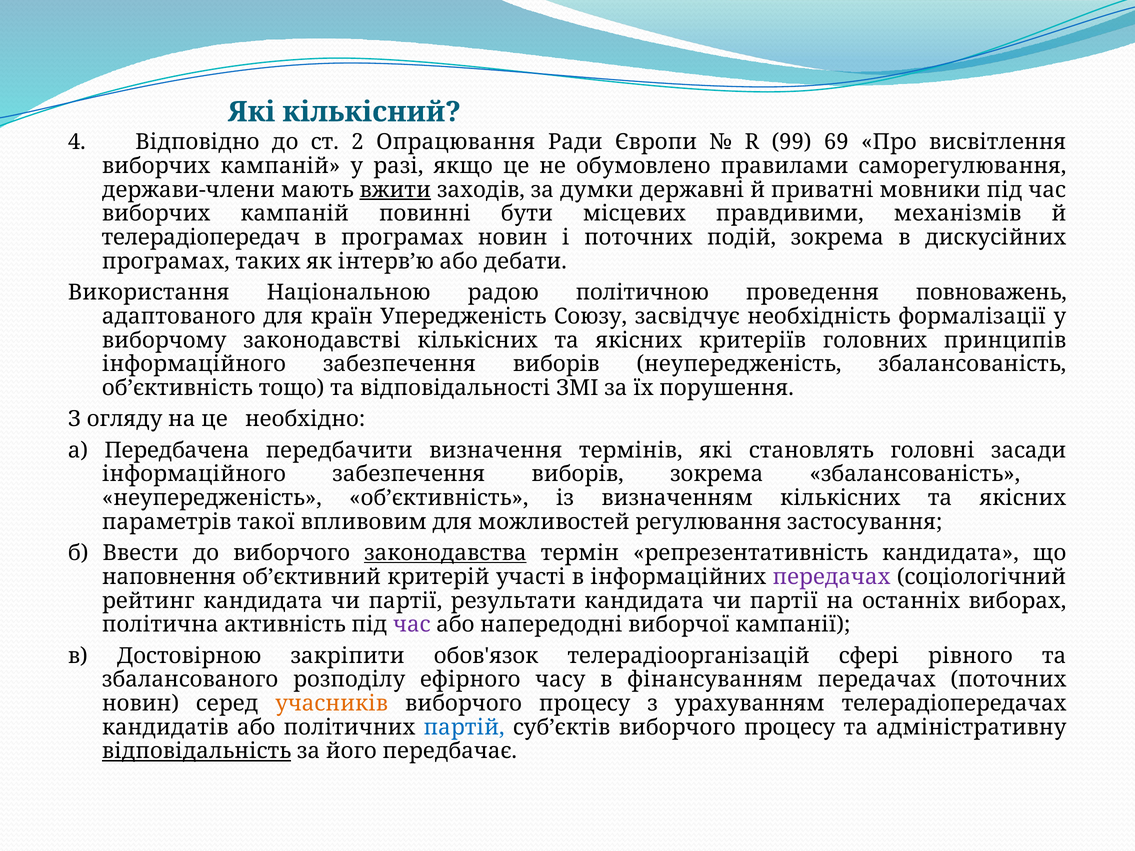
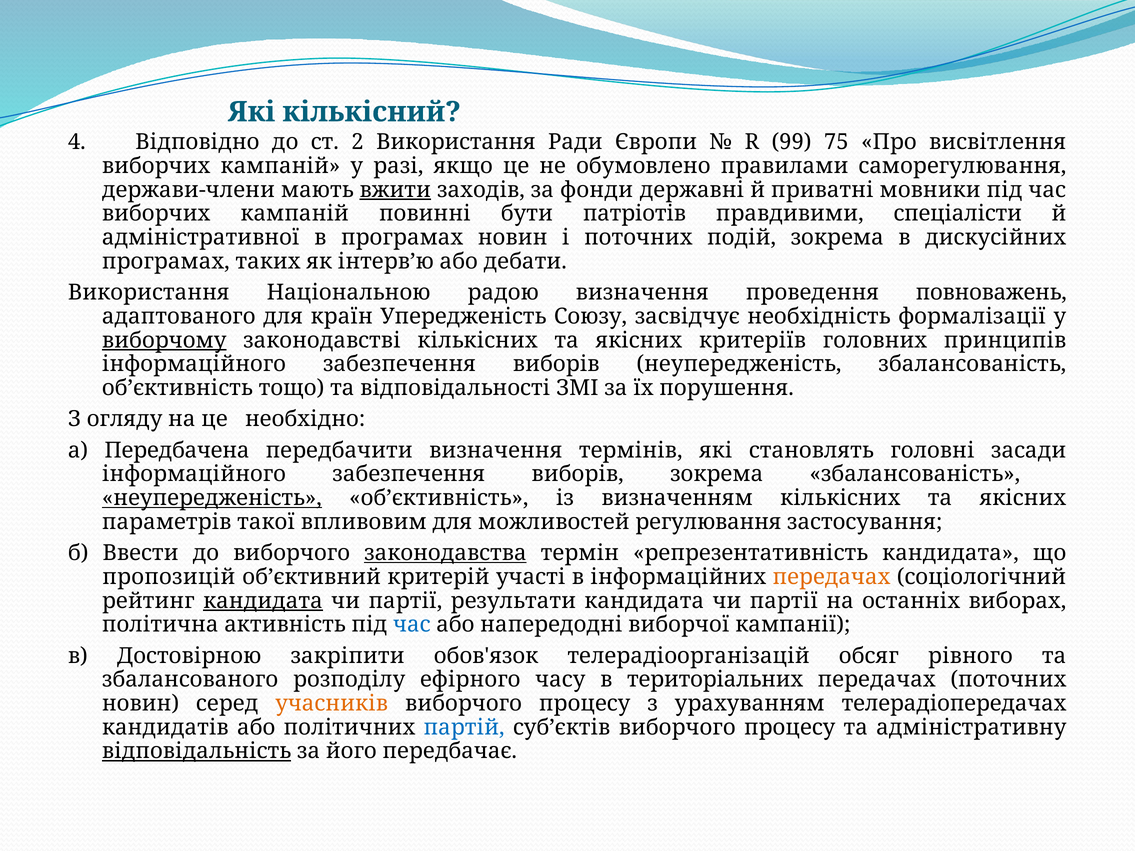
2 Опрацювання: Опрацювання -> Використання (456, 142)
69: 69 -> 75 (836, 142)
думки: думки -> фонди (597, 190)
місцевих: місцевих -> патріотів (634, 214)
механізмів: механізмів -> спеціалісти (958, 214)
телерадіопередач: телерадіопередач -> адміністративної (201, 238)
радою політичною: політичною -> визначення (642, 293)
виборчому underline: none -> present (164, 340)
неупередженість underline: none -> present (212, 498)
наповнення: наповнення -> пропозицій (169, 577)
передачах colour: purple -> orange (831, 577)
кандидата underline: none -> present (263, 601)
час colour: purple -> blue (412, 625)
сфері: сфері -> обсяг (869, 656)
фінансуванням: фінансуванням -> територіальних (715, 680)
